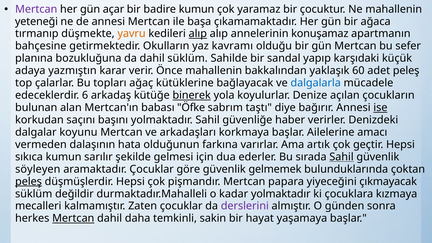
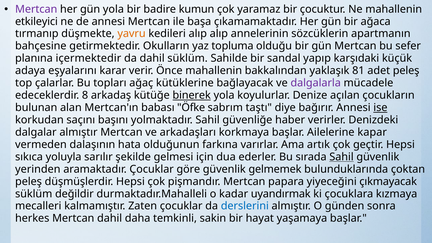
gün açar: açar -> yola (113, 9)
yeteneği: yeteneği -> etkileyici (36, 21)
alıp underline: present -> none (198, 34)
konuşamaz: konuşamaz -> sözcüklerin (320, 34)
kavramı: kavramı -> topluma (232, 46)
bozukluğuna: bozukluğuna -> içermektedir (88, 58)
yazmıştın: yazmıştın -> eşyalarını (72, 71)
60: 60 -> 81 (358, 71)
dalgalarla colour: blue -> purple (316, 83)
6: 6 -> 8 (85, 95)
dalgalar koyunu: koyunu -> almıştır (78, 132)
amacı: amacı -> kapar (372, 132)
sıkıca kumun: kumun -> yoluyla (64, 157)
söyleyen: söyleyen -> yerinden (38, 169)
peleş underline: present -> none (29, 182)
kadar yolmaktadır: yolmaktadır -> uyandırmak (281, 194)
derslerini colour: purple -> blue (245, 206)
Mertcan underline: present -> none (73, 218)
